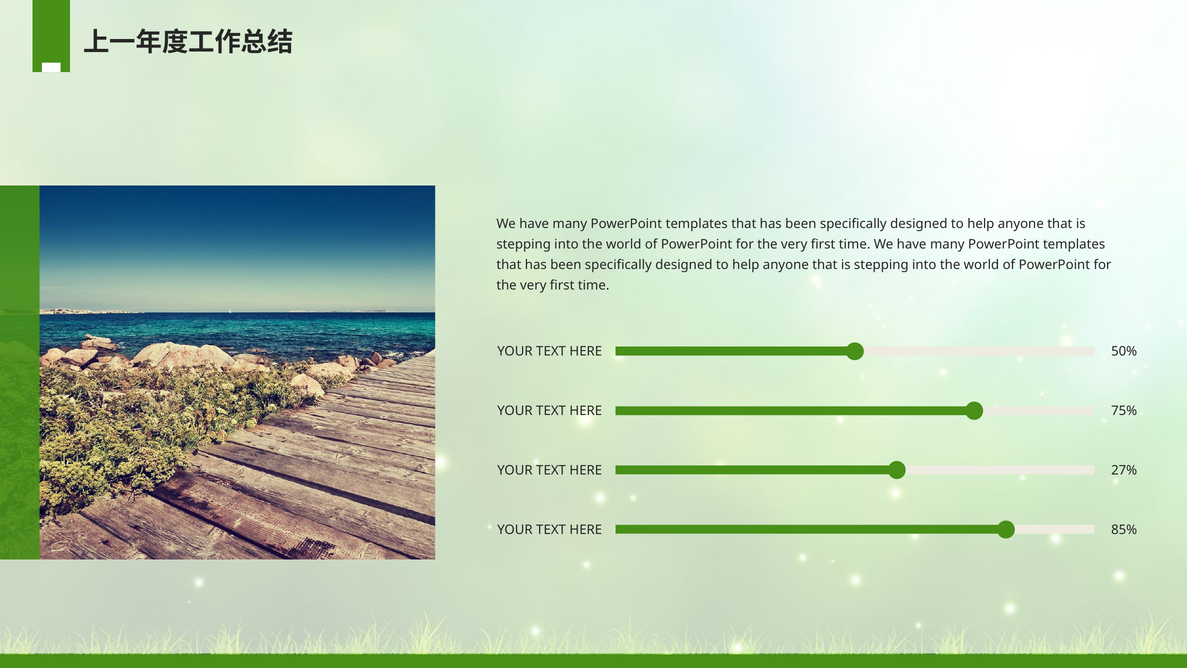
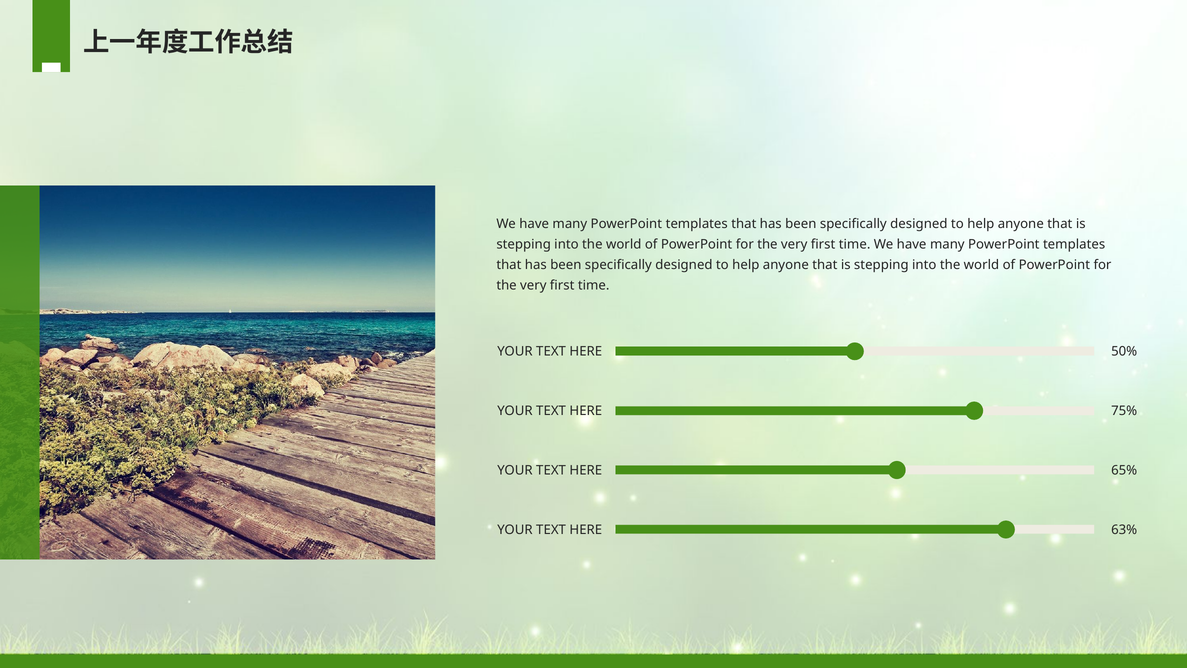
27%: 27% -> 65% (1124, 470)
85%: 85% -> 63% (1124, 530)
